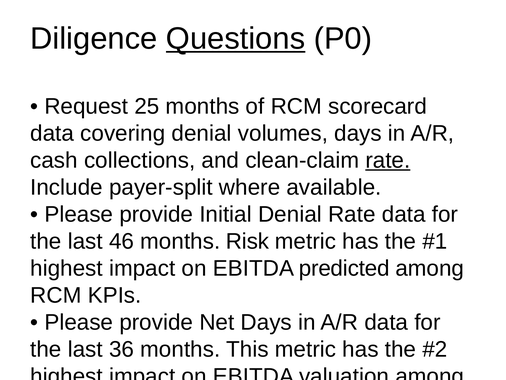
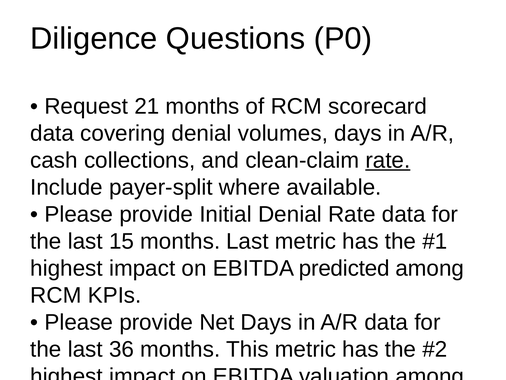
Questions underline: present -> none (236, 38)
25: 25 -> 21 (147, 106)
46: 46 -> 15 (122, 241)
months Risk: Risk -> Last (247, 241)
